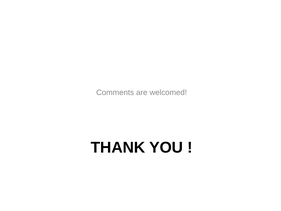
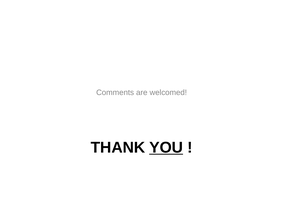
YOU underline: none -> present (166, 147)
